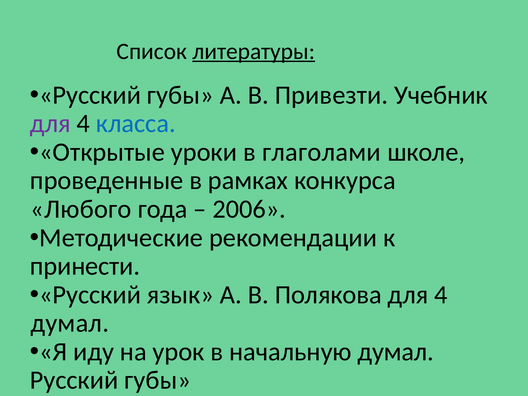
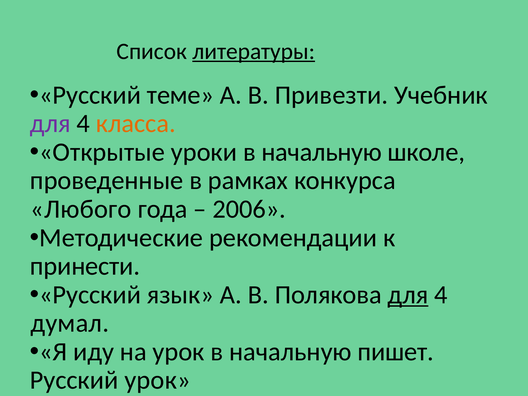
губы: губы -> теме (181, 95)
класса colour: blue -> orange (136, 124)
уроки в глаголами: глаголами -> начальную (322, 152)
для underline: none -> present (408, 295)
начальную думал: думал -> пишет (396, 352)
губы: губы -> урок (158, 380)
